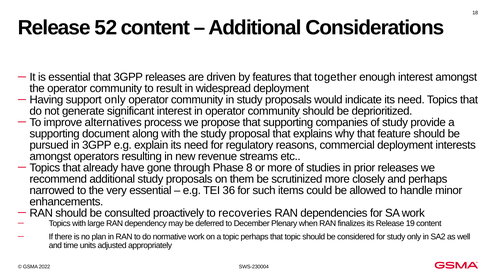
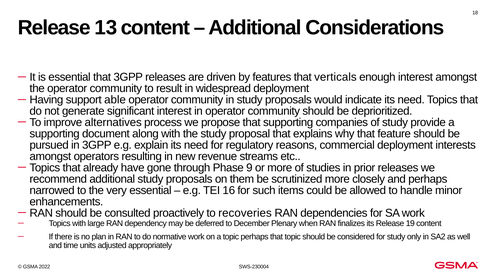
52: 52 -> 13 (106, 28)
together: together -> verticals (335, 77)
support only: only -> able (115, 100)
8: 8 -> 9 (249, 168)
36: 36 -> 16 (229, 190)
